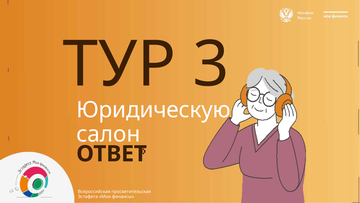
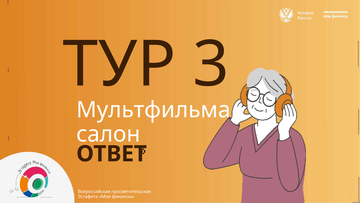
Юридическую: Юридическую -> Мультфильма (153, 110)
